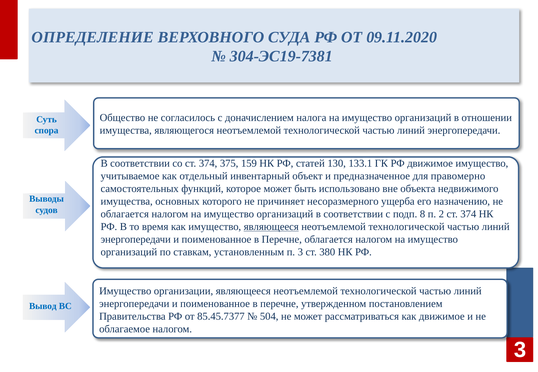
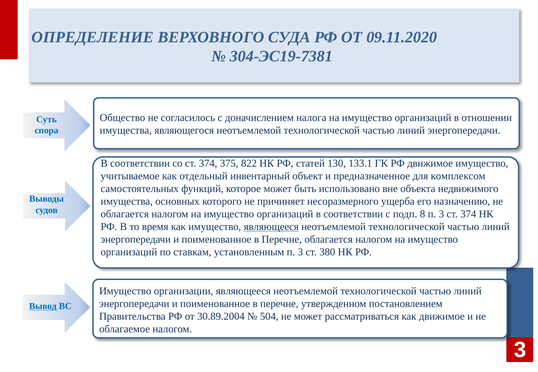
159: 159 -> 822 (249, 163)
правомерно: правомерно -> комплексом (458, 176)
8 п 2: 2 -> 3 (441, 214)
Вывод underline: none -> present (43, 307)
85.45.7377: 85.45.7377 -> 30.89.2004 (221, 317)
